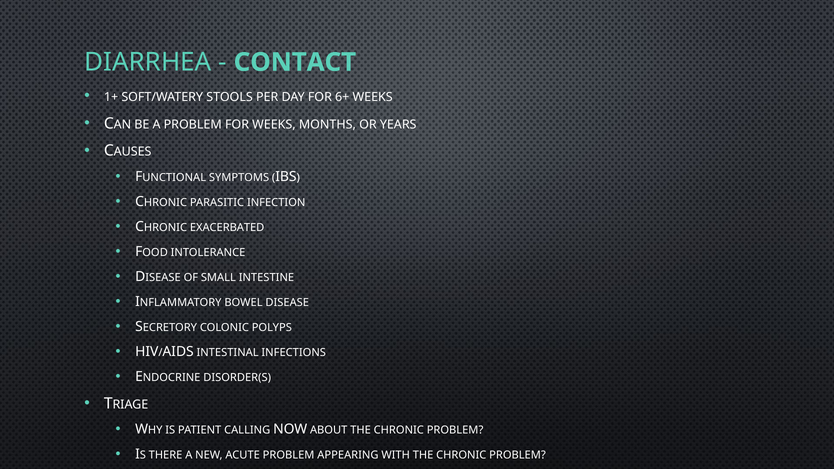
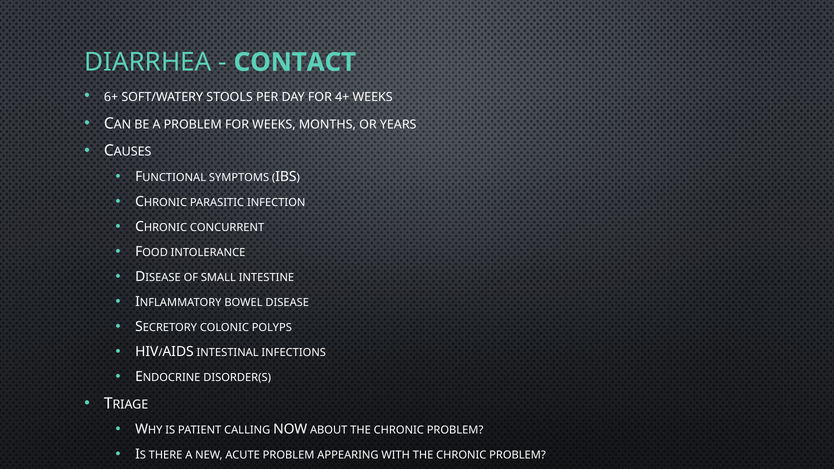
1+: 1+ -> 6+ (111, 97)
6+: 6+ -> 4+ (342, 97)
EXACERBATED: EXACERBATED -> CONCURRENT (227, 228)
